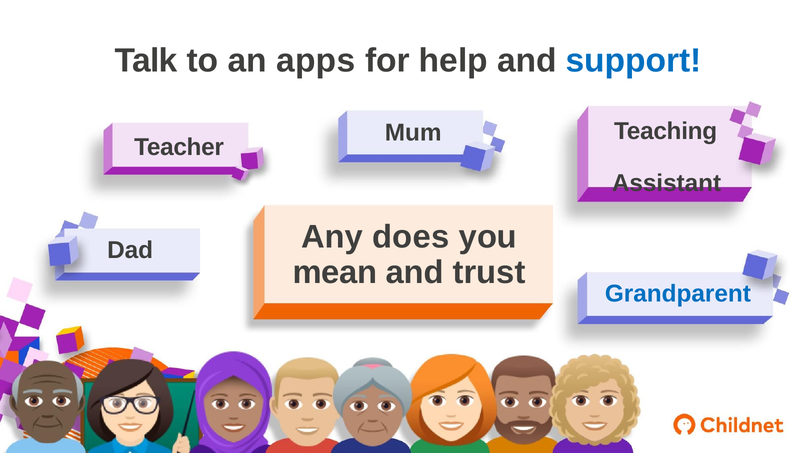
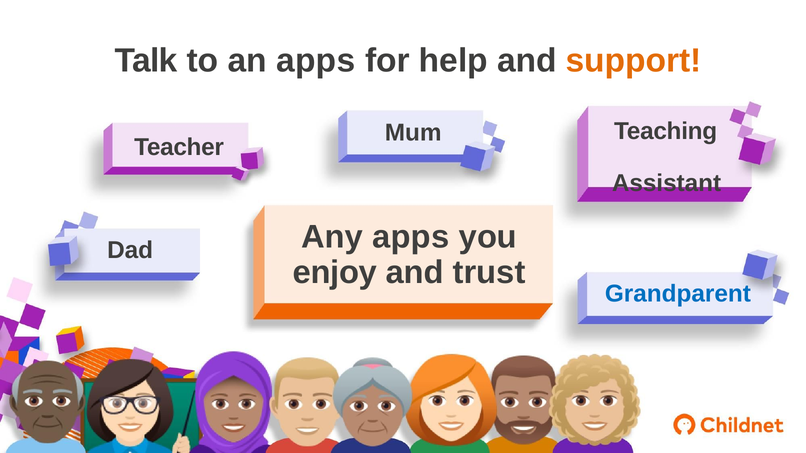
support colour: blue -> orange (634, 61)
Any does: does -> apps (411, 237)
mean: mean -> enjoy (335, 273)
